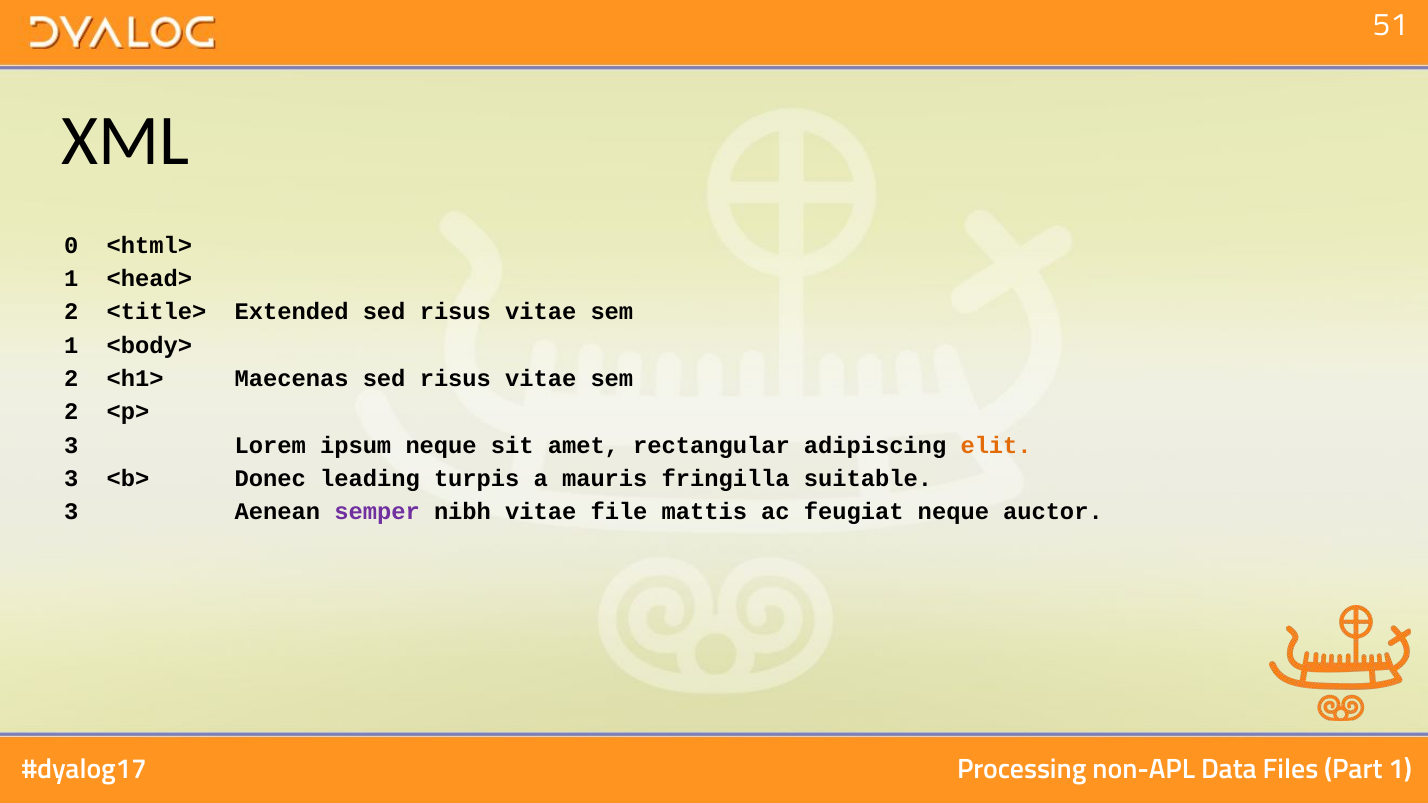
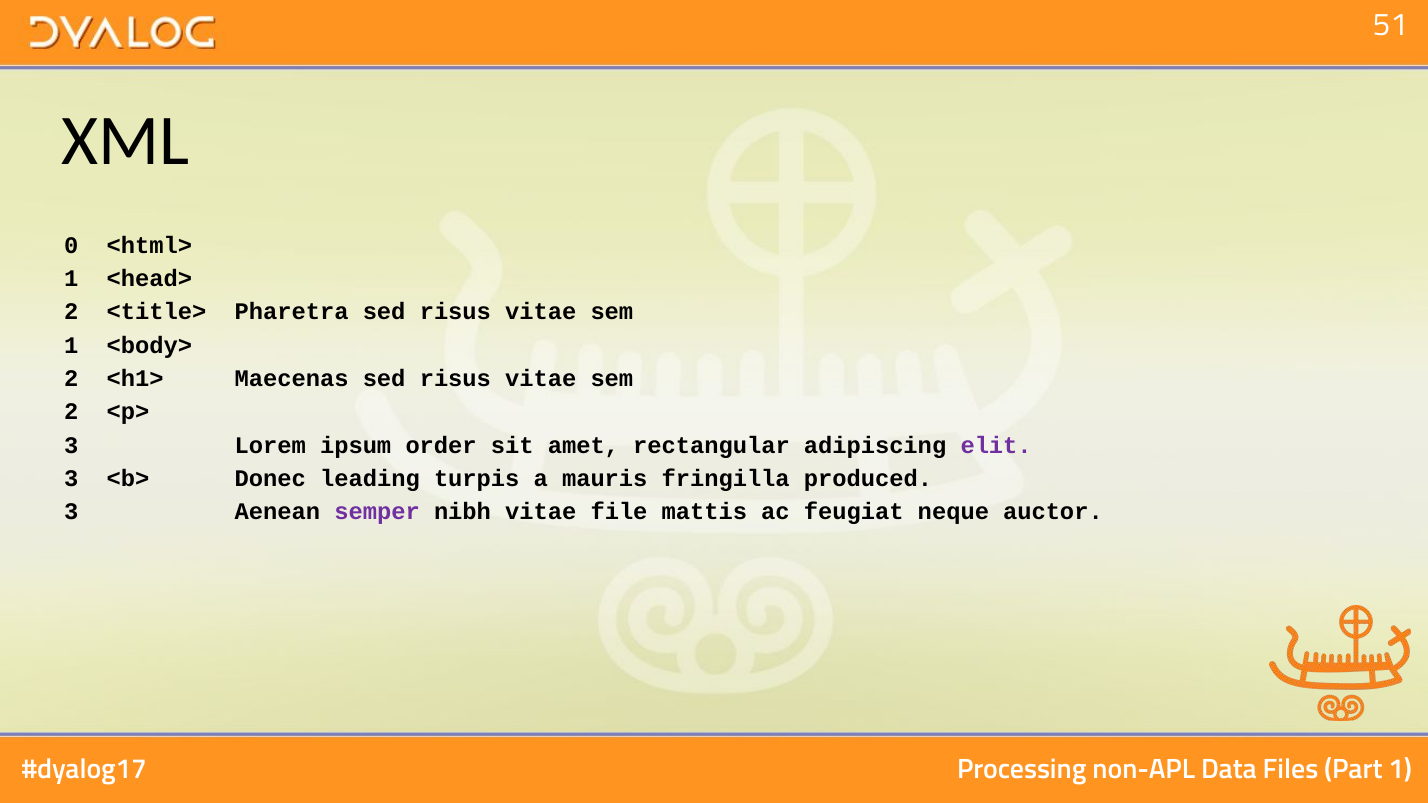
Extended: Extended -> Pharetra (292, 312)
ipsum neque: neque -> order (441, 445)
elit colour: orange -> purple (996, 445)
suitable: suitable -> produced (868, 479)
